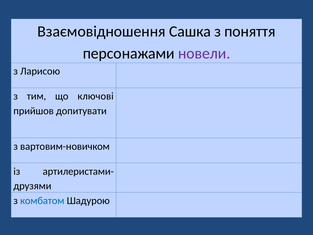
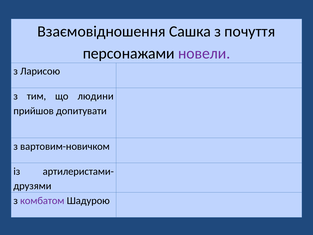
поняття: поняття -> почуття (250, 31)
ключові: ключові -> людини (96, 96)
комбатом colour: blue -> purple (42, 200)
